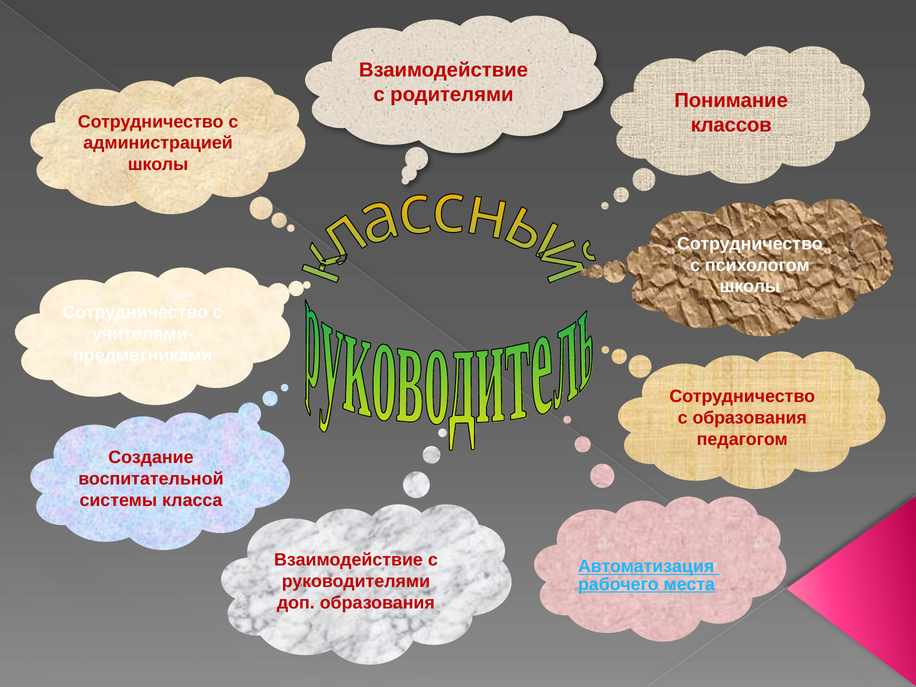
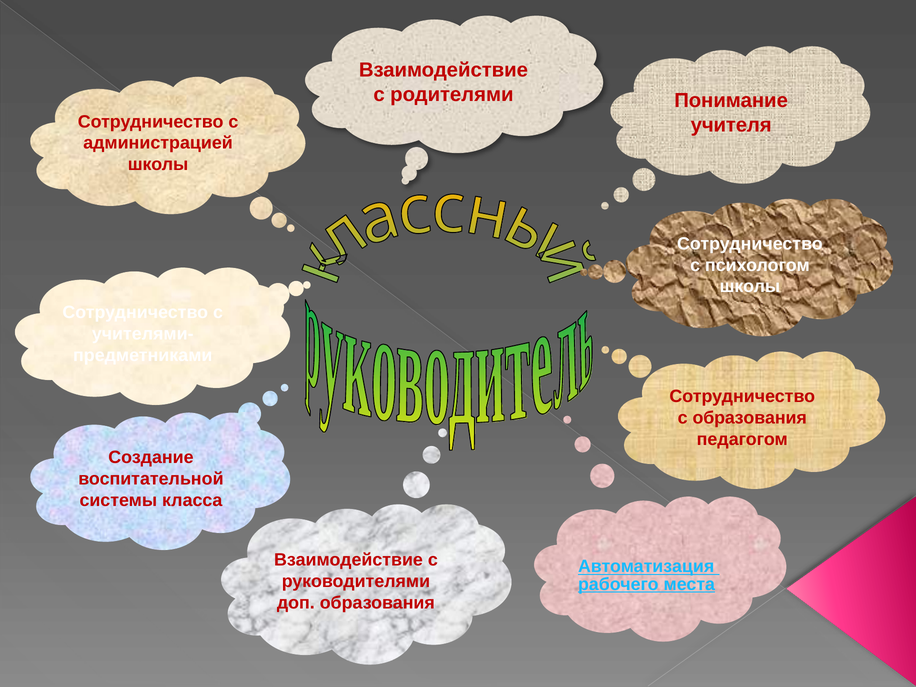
классов: классов -> учителя (731, 125)
